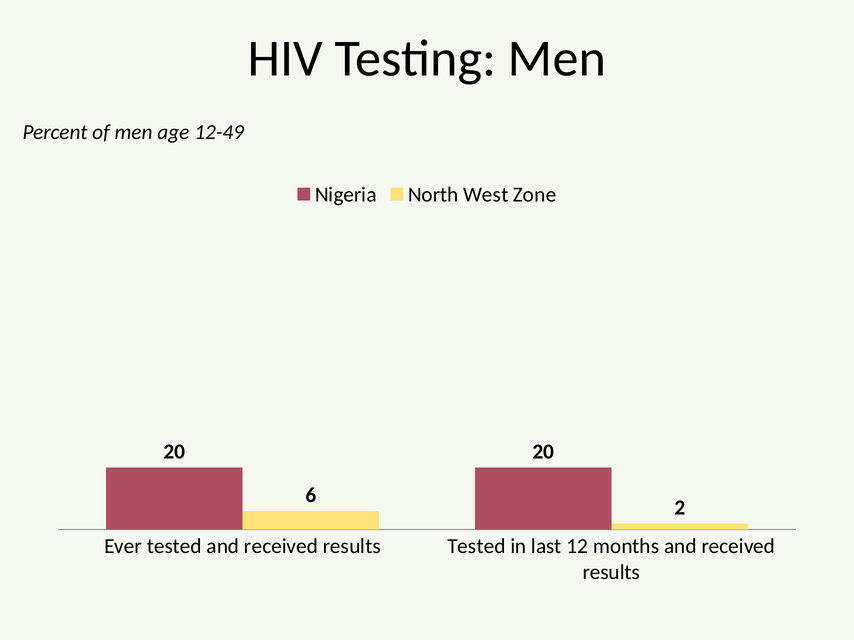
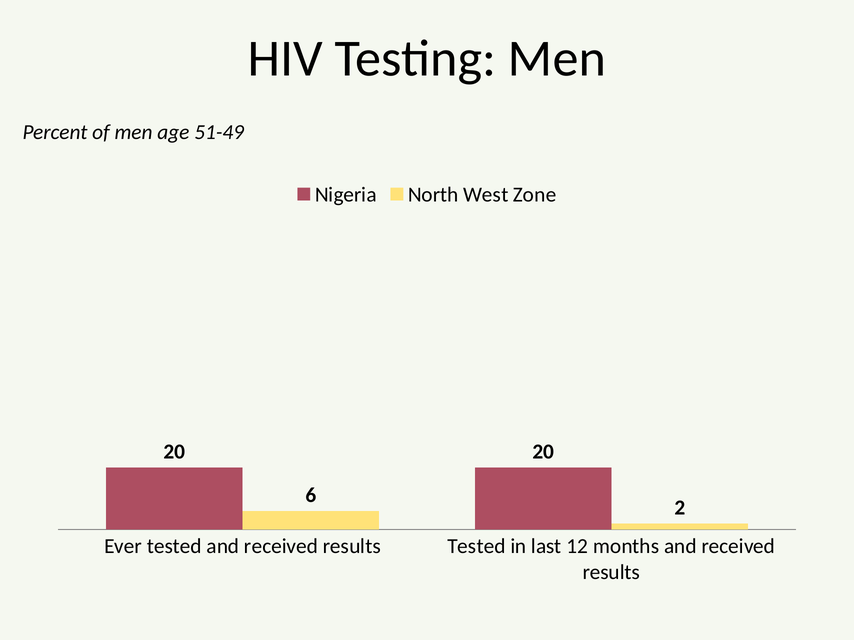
12-49: 12-49 -> 51-49 (219, 132)
